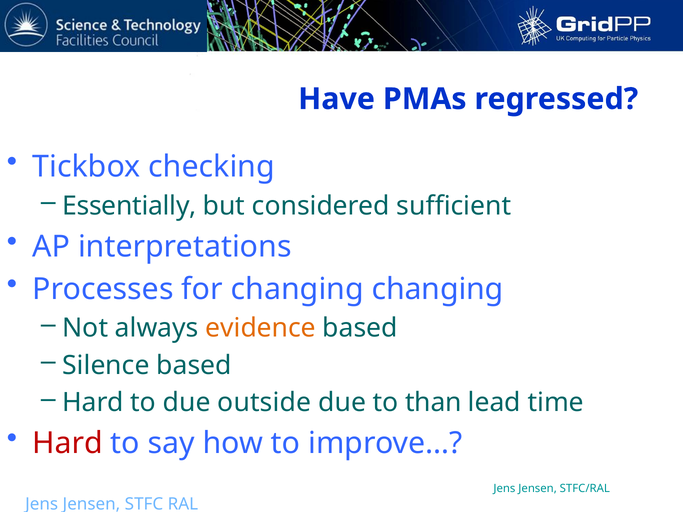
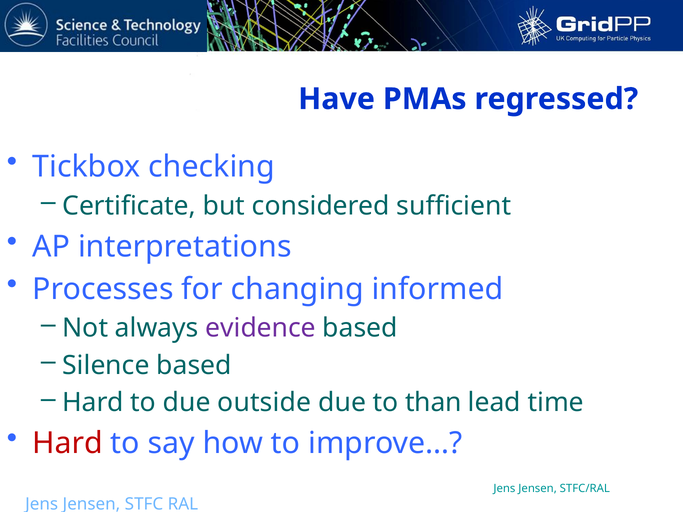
Essentially: Essentially -> Certificate (129, 206)
changing changing: changing -> informed (437, 289)
evidence colour: orange -> purple (261, 328)
